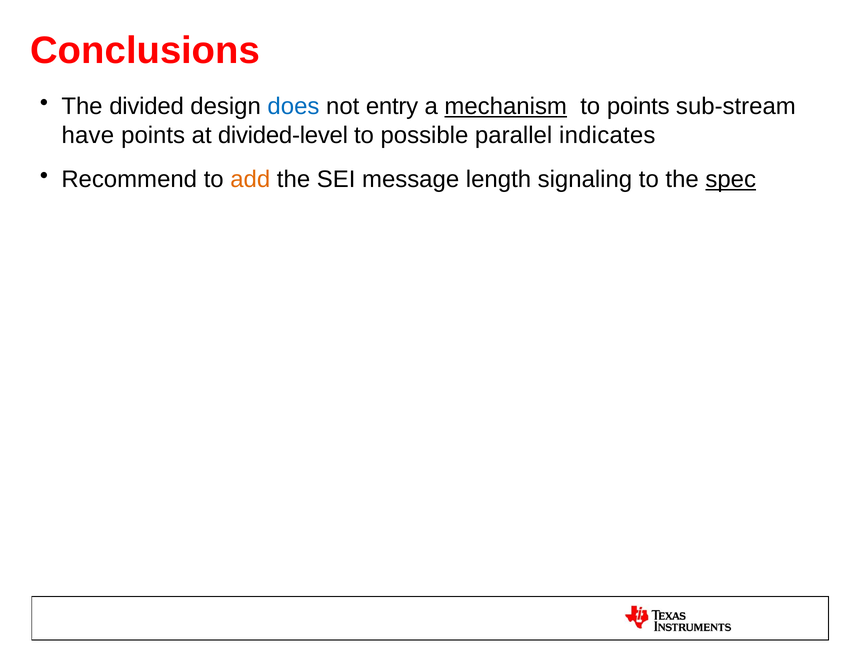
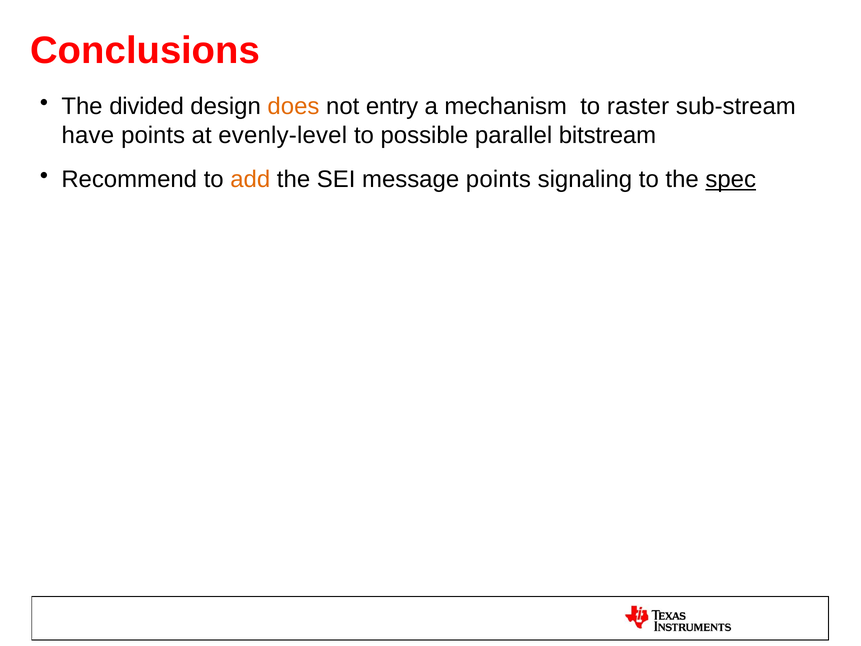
does colour: blue -> orange (293, 106)
mechanism underline: present -> none (506, 106)
to points: points -> raster (638, 106)
divided-level: divided-level -> evenly-level (283, 135)
indicates: indicates -> bitstream (607, 135)
message length: length -> points (498, 179)
